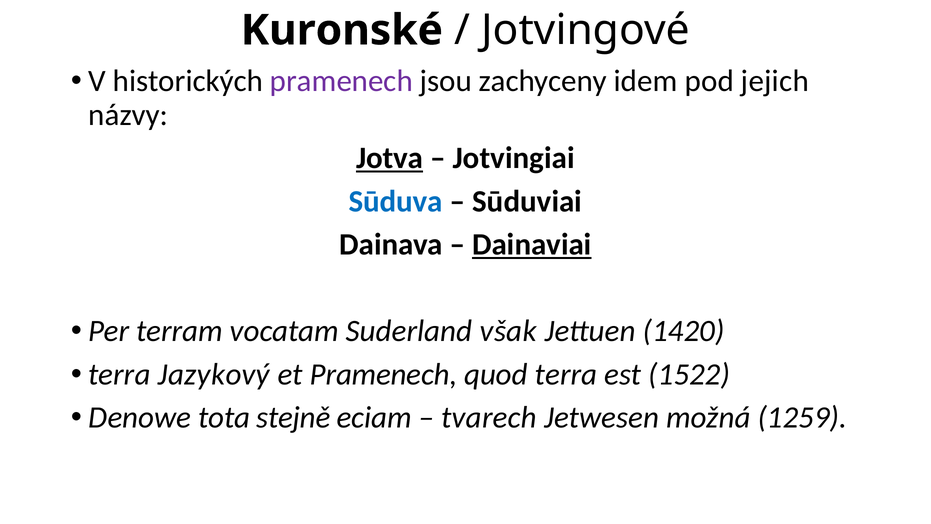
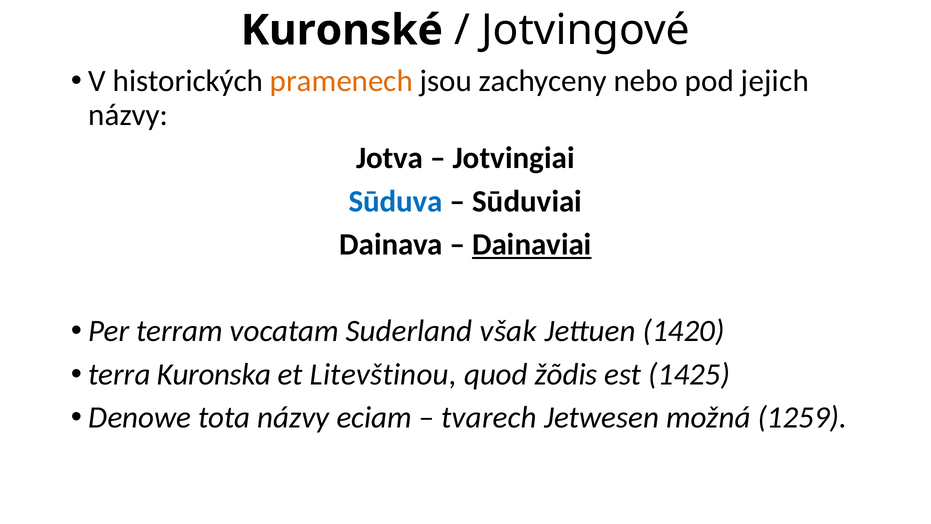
pramenech colour: purple -> orange (341, 81)
idem: idem -> nebo (646, 81)
Jotva underline: present -> none (390, 158)
Jazykový: Jazykový -> Kuronska (214, 374)
et Pramenech: Pramenech -> Litevštinou (383, 374)
quod terra: terra -> žõdis (566, 374)
1522: 1522 -> 1425 (689, 374)
tota stejně: stejně -> názvy (293, 417)
